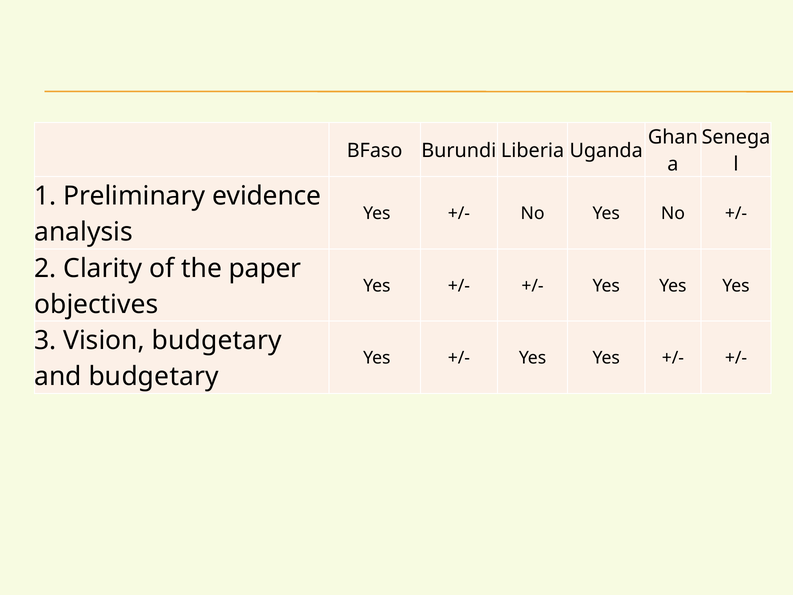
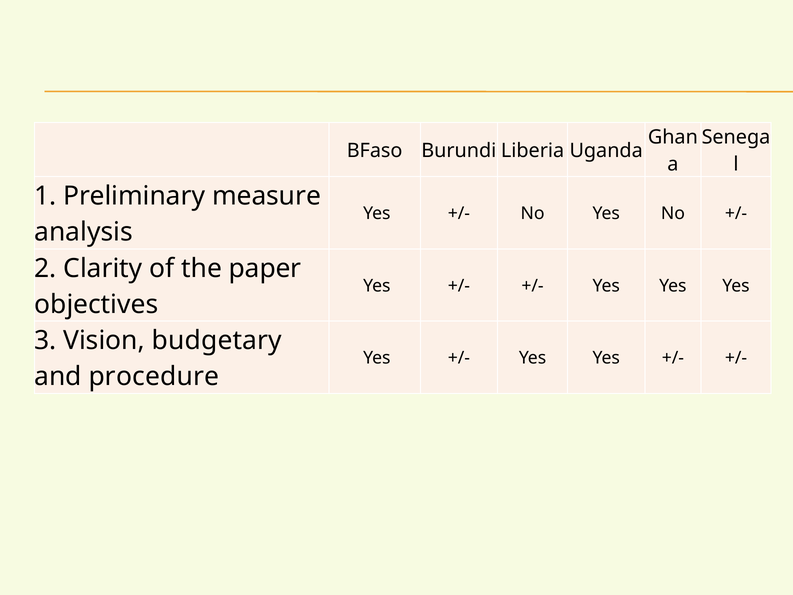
evidence: evidence -> measure (267, 196)
and budgetary: budgetary -> procedure (154, 377)
